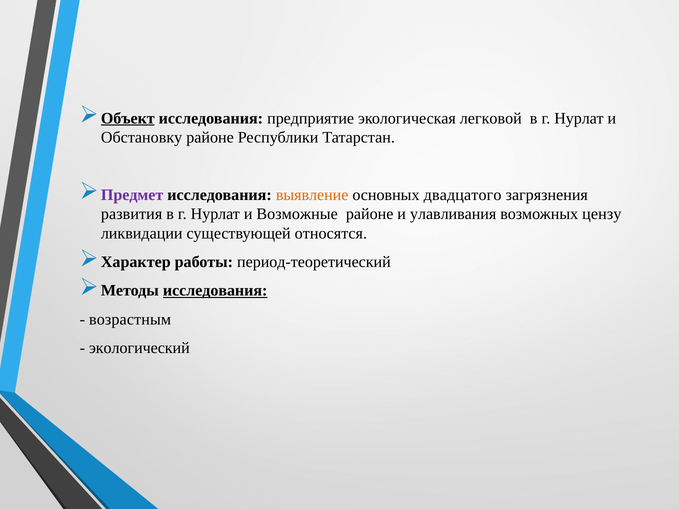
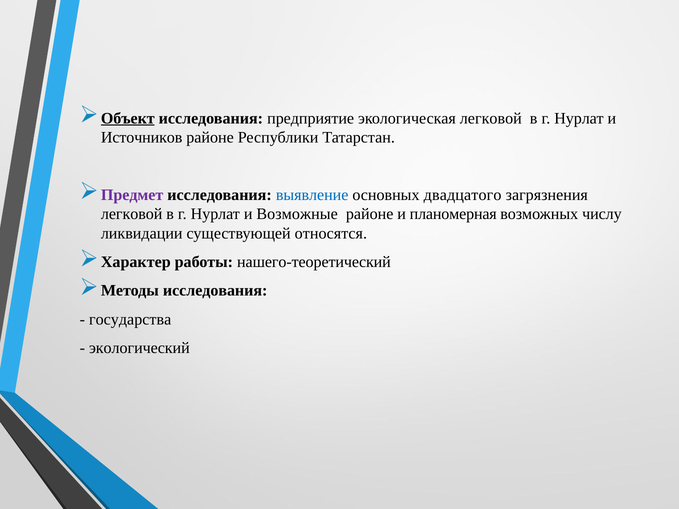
Обстановку: Обстановку -> Источников (142, 138)
выявление colour: orange -> blue (312, 195)
развития: развития -> легковой (132, 214)
улавливания: улавливания -> планомерная (453, 214)
цензу: цензу -> числу (602, 214)
период-теоретический: период-теоретический -> нашего-теоретический (314, 262)
исследования underline: present -> none (215, 291)
возрастным: возрастным -> государства (130, 319)
